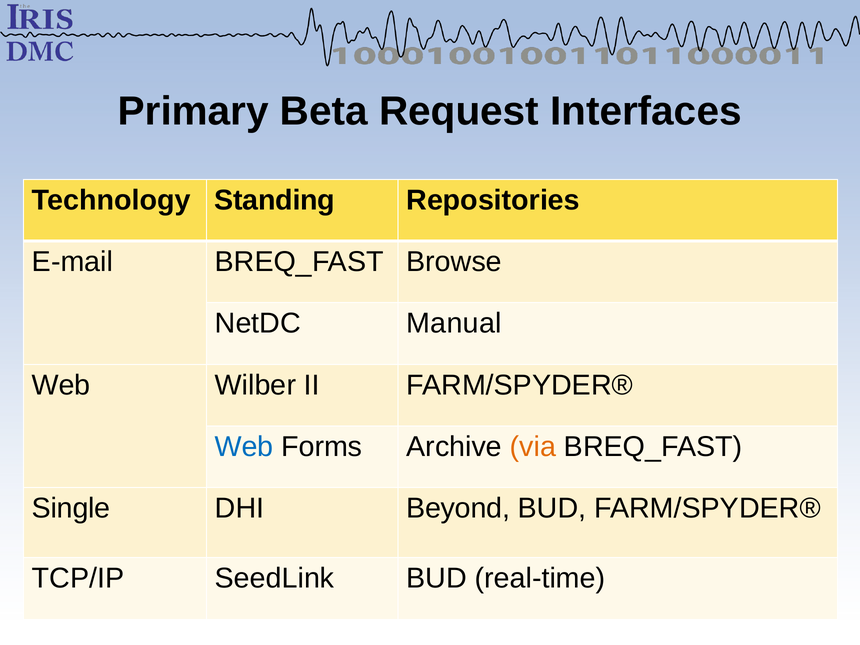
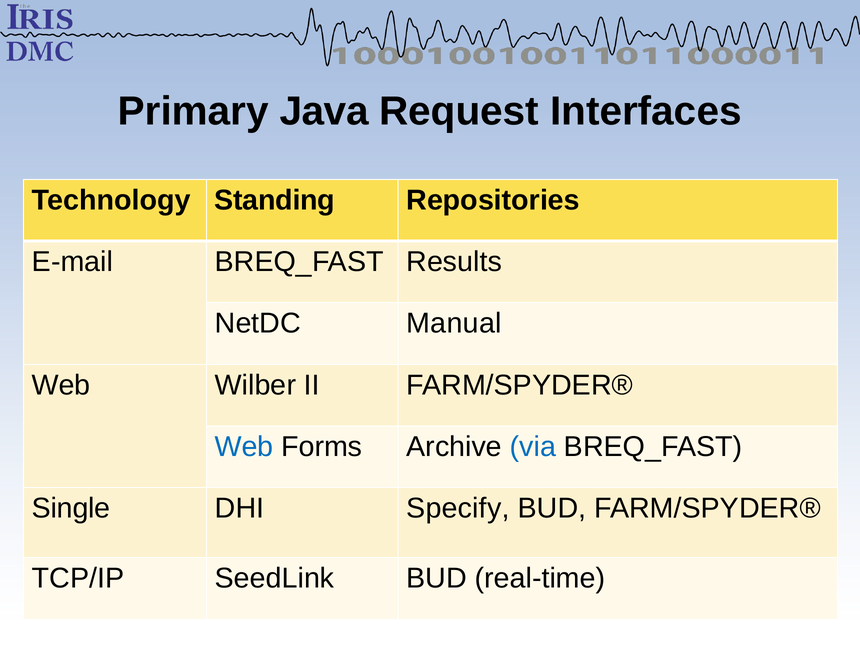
Beta: Beta -> Java (324, 112)
Browse: Browse -> Results (454, 262)
via colour: orange -> blue (533, 447)
Beyond: Beyond -> Specify (458, 508)
